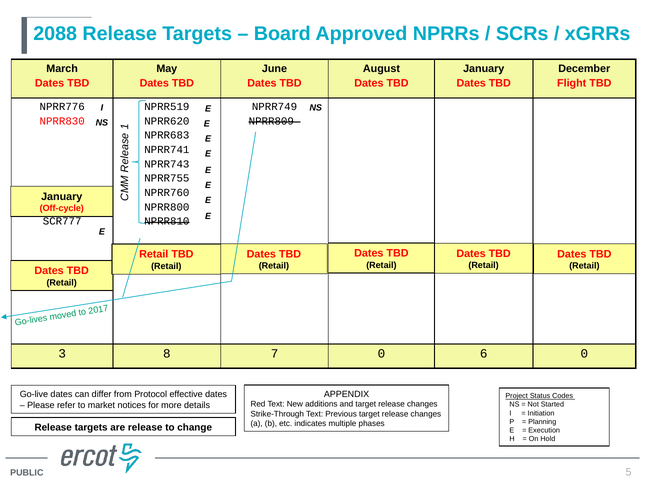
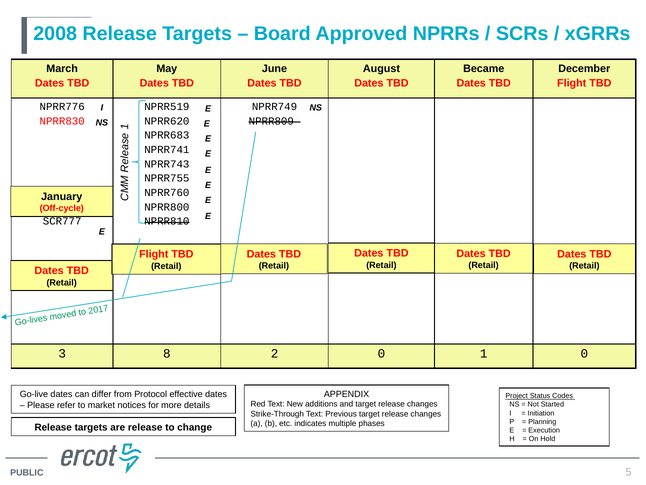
2088: 2088 -> 2008 (55, 34)
January: January -> Became (484, 69)
Retail: Retail -> Flight (154, 254)
7: 7 -> 2 (275, 353)
0 6: 6 -> 1 (484, 353)
